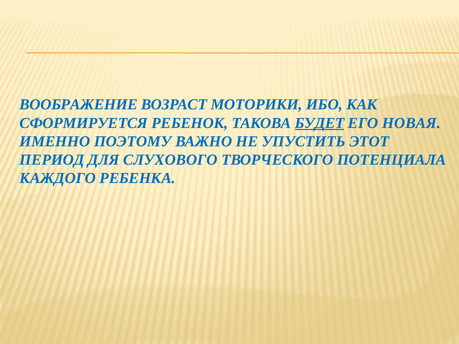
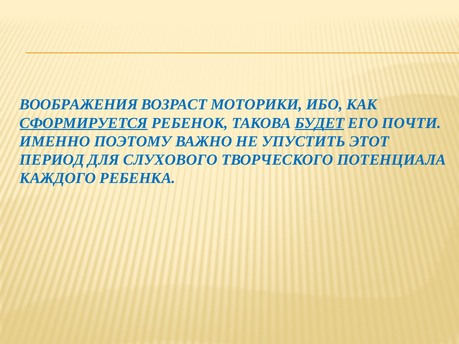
ВООБРАЖЕНИЕ: ВООБРАЖЕНИЕ -> ВООБРАЖЕНИЯ (79, 105)
СФОРМИРУЕТСЯ underline: none -> present (84, 123)
НОВАЯ: НОВАЯ -> ПОЧТИ (412, 123)
